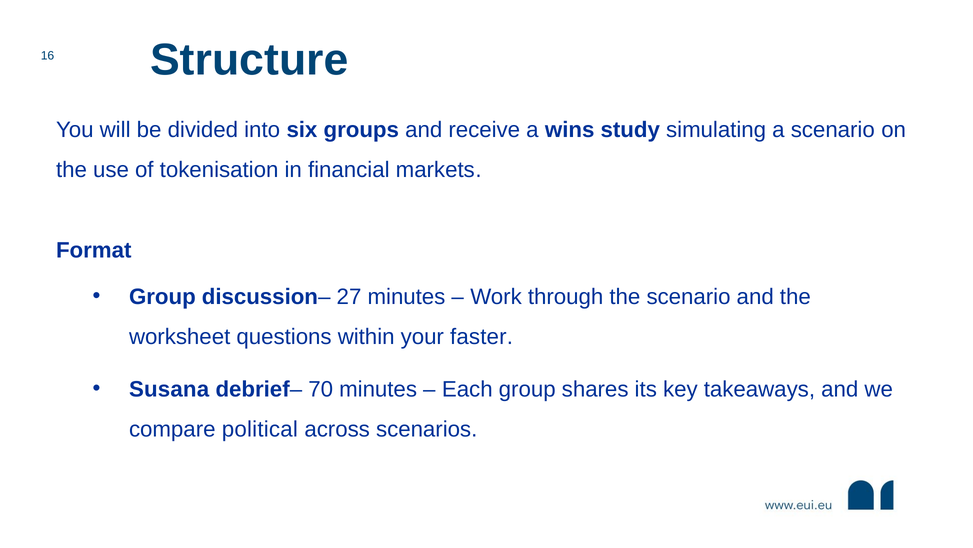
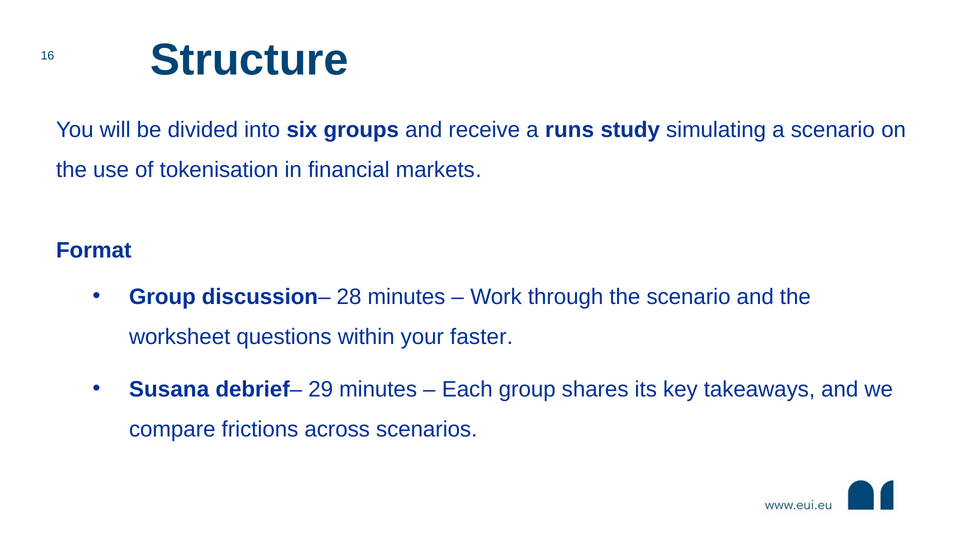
wins: wins -> runs (570, 130)
27: 27 -> 28 (349, 296)
70: 70 -> 29 (321, 389)
political: political -> frictions (260, 429)
